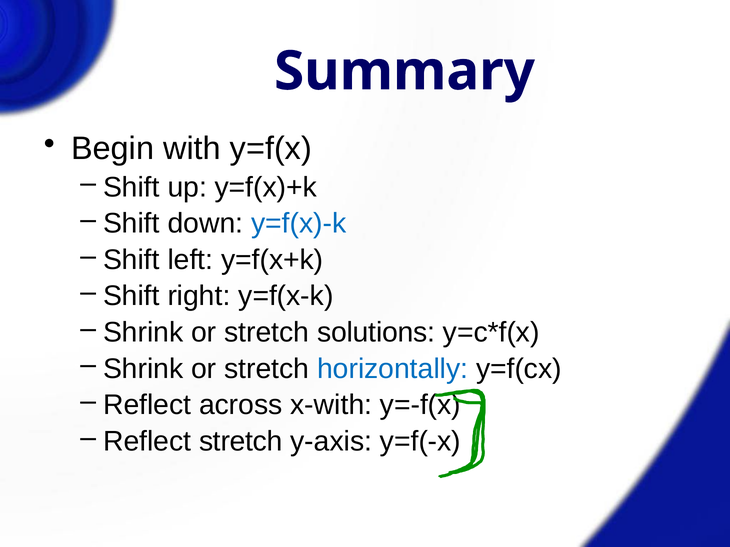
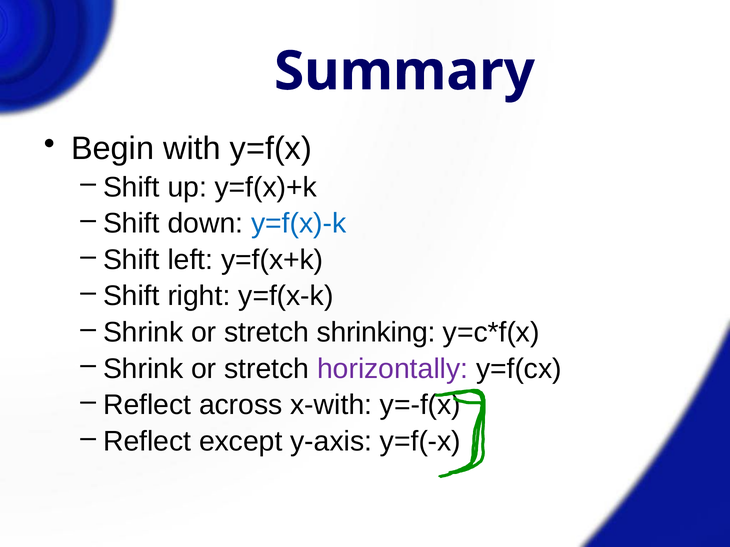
solutions: solutions -> shrinking (376, 333)
horizontally colour: blue -> purple (393, 369)
Reflect stretch: stretch -> except (241, 442)
